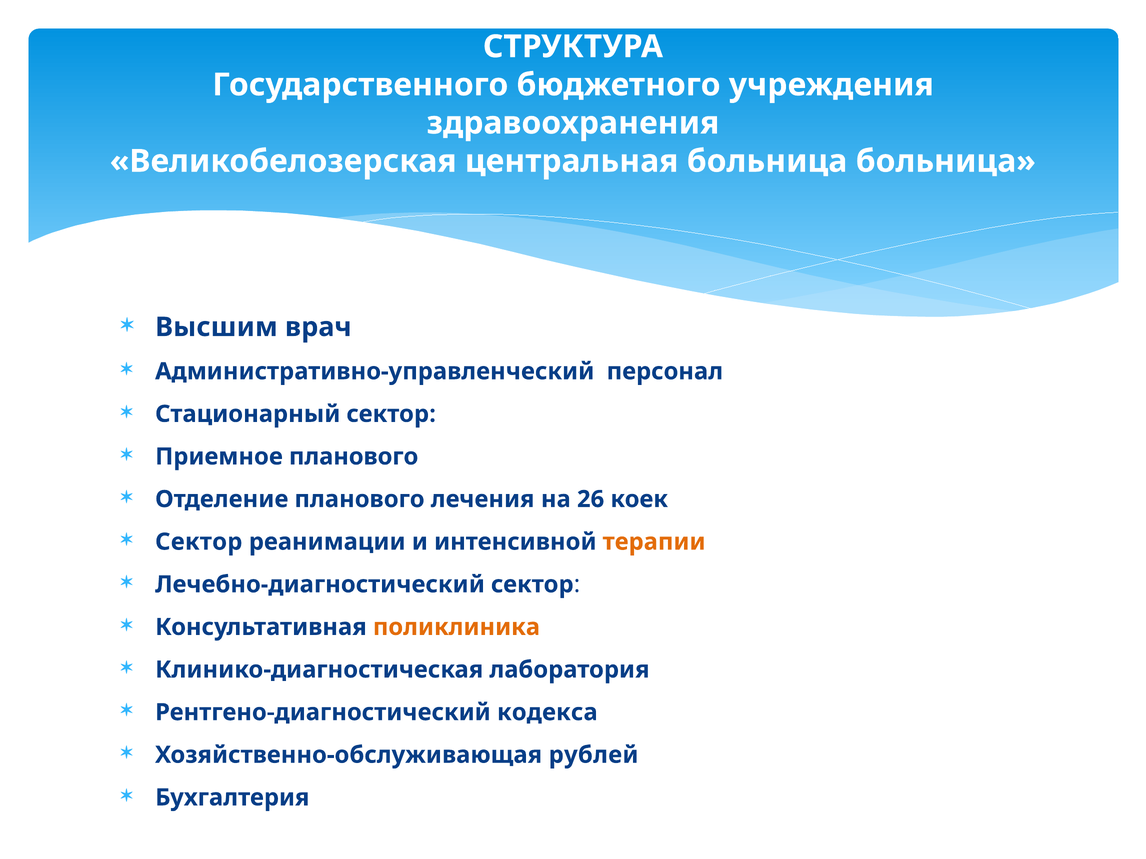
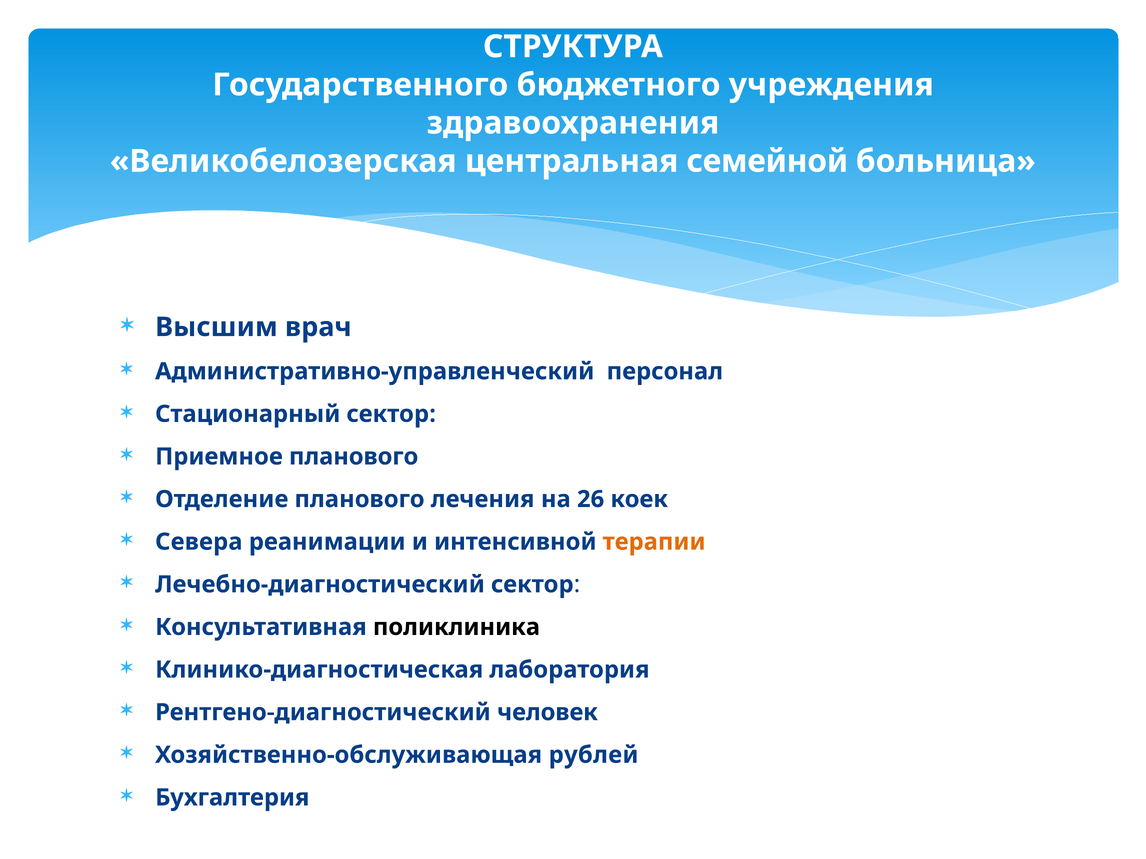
центральная больница: больница -> семейной (767, 161)
Сектор: Сектор -> Севера (199, 542)
поликлиника colour: orange -> black (456, 627)
кодекса: кодекса -> человек (547, 713)
